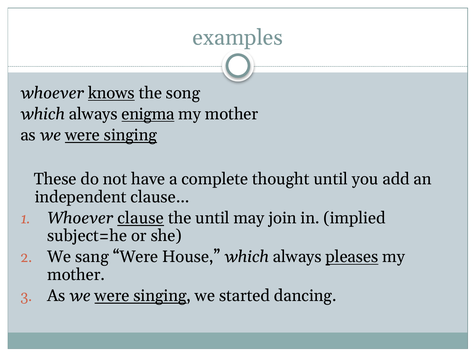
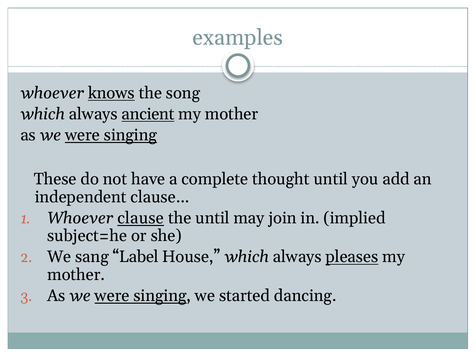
enigma: enigma -> ancient (148, 114)
sang Were: Were -> Label (136, 257)
